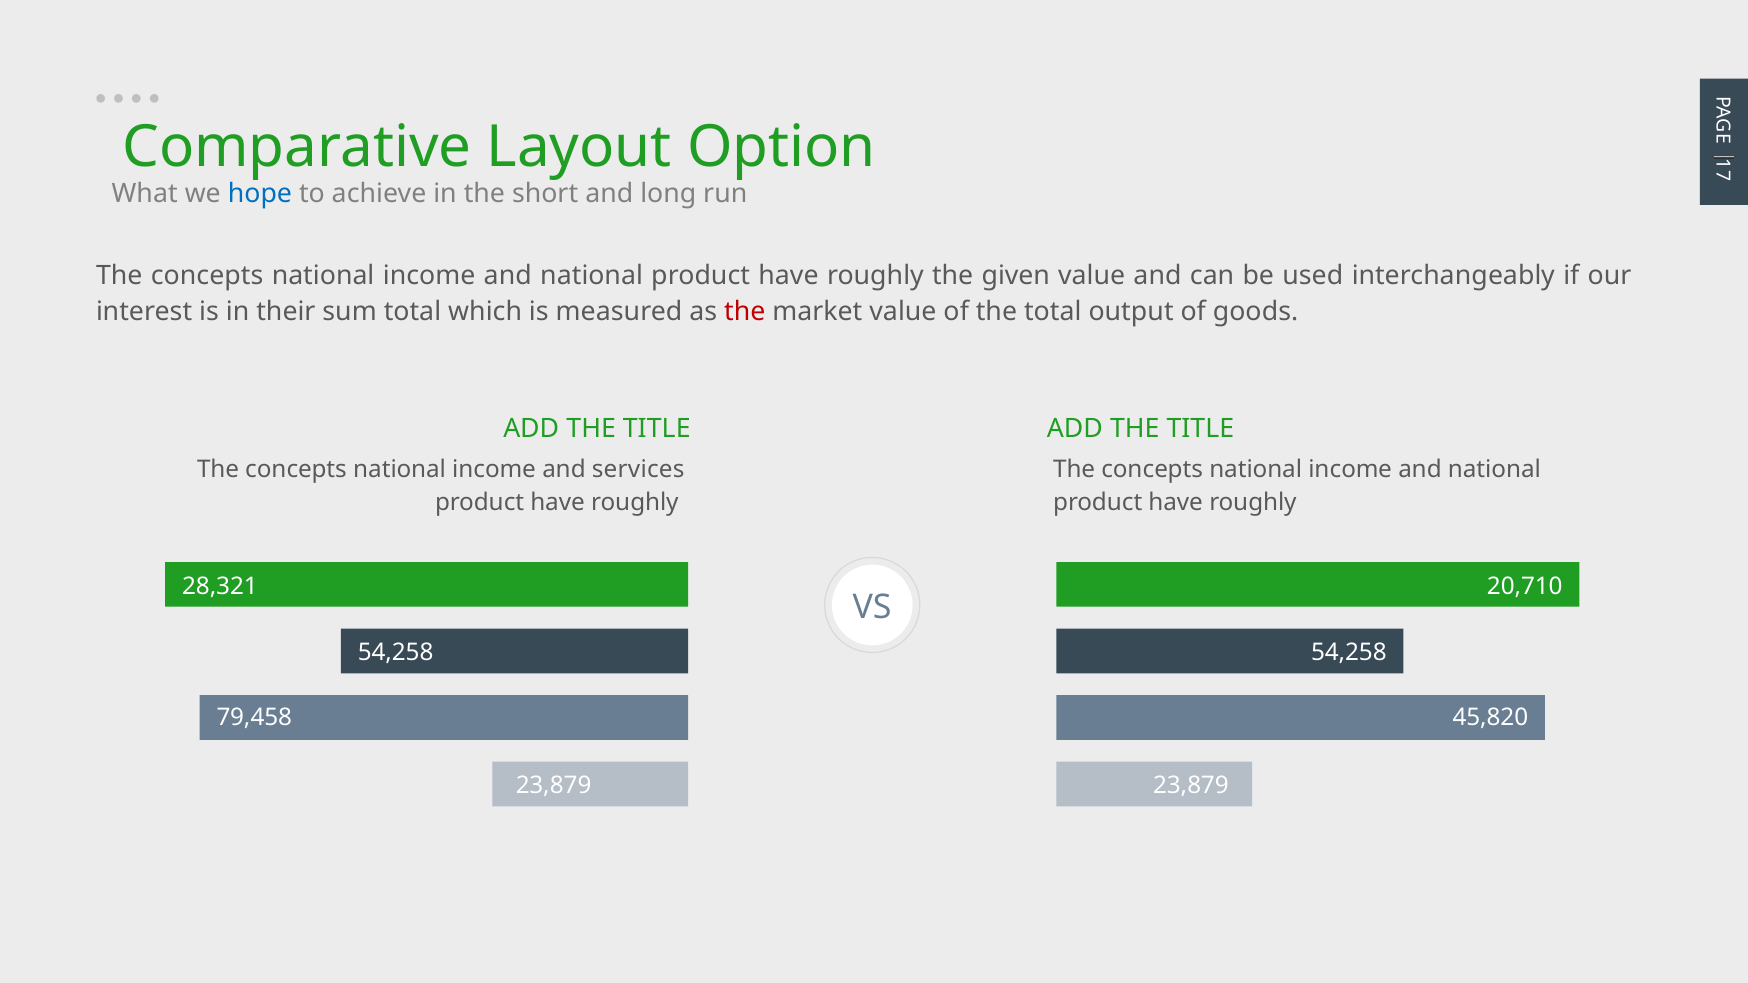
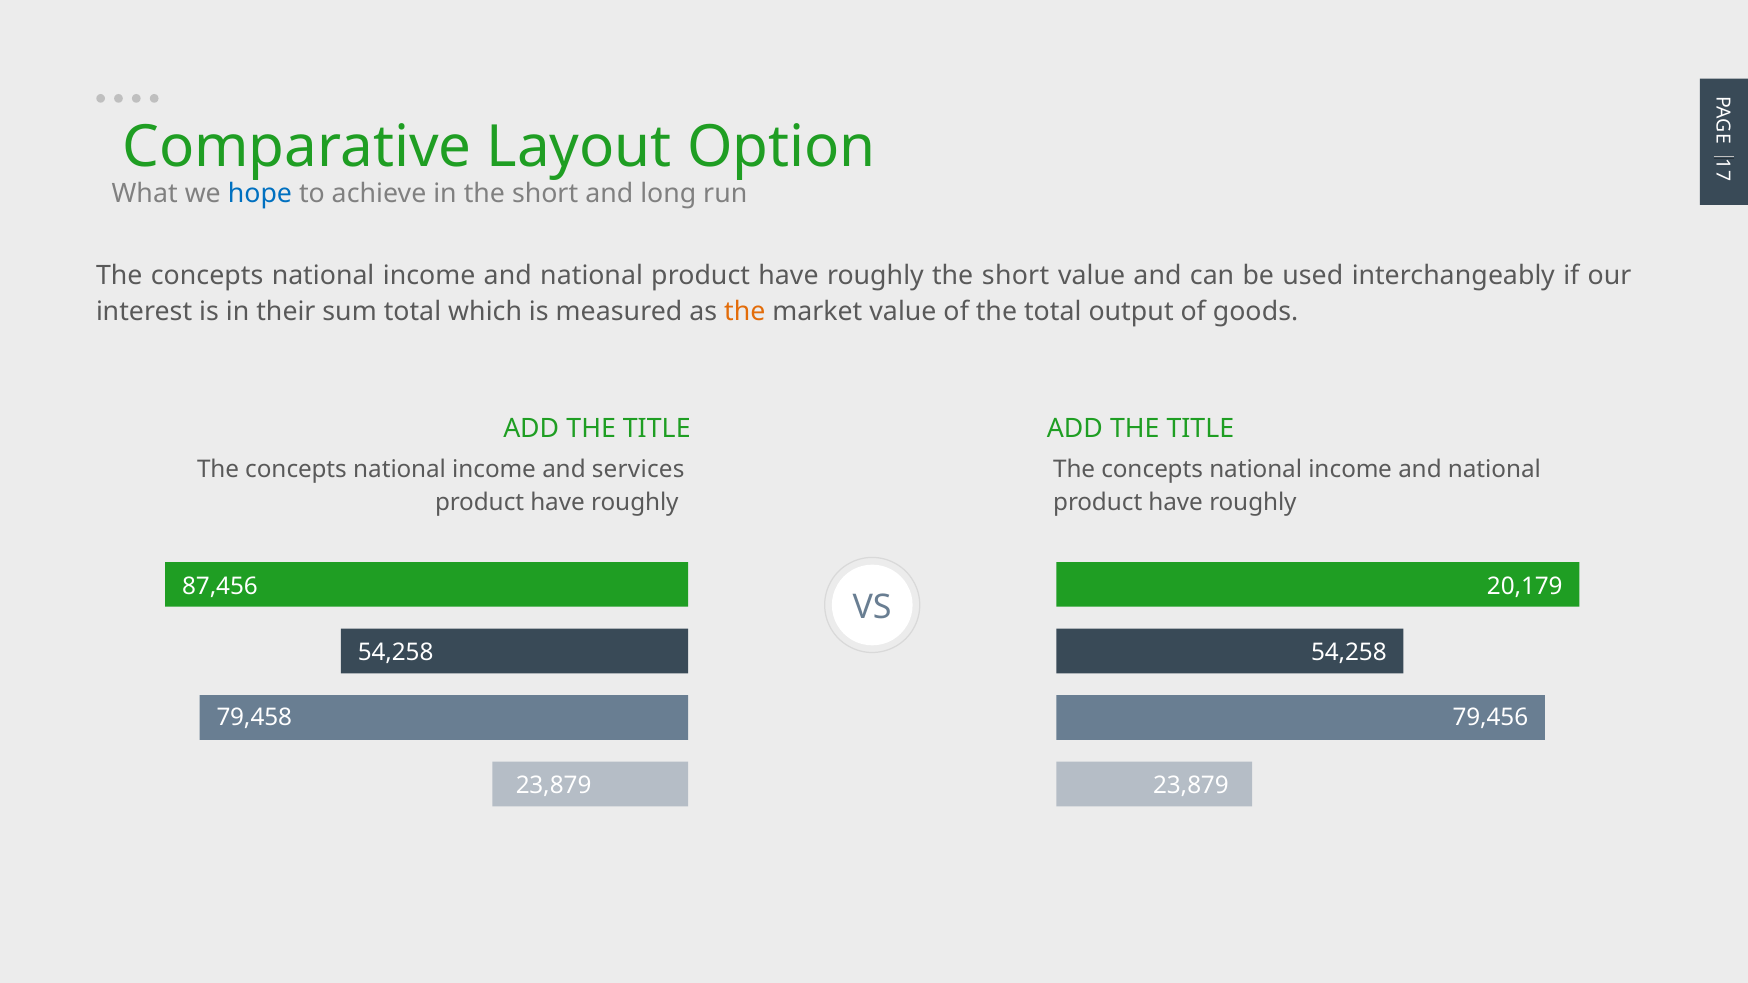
roughly the given: given -> short (1016, 276)
the colour: red -> orange (745, 312)
28,321: 28,321 -> 87,456 (220, 587)
20,710: 20,710 -> 20,179 (1525, 587)
45,820: 45,820 -> 79,456 (1490, 718)
